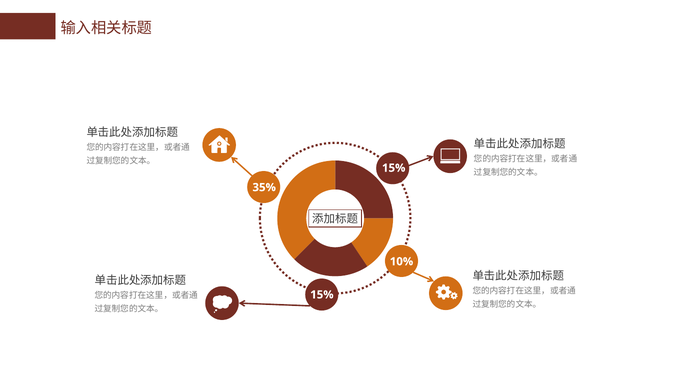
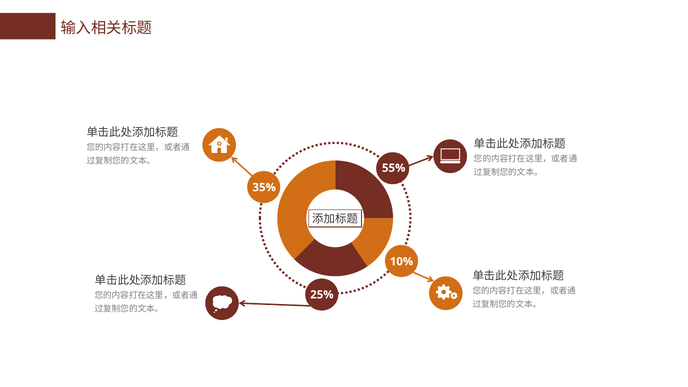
15%: 15% -> 55% (394, 168)
15%: 15% -> 25% (322, 295)
